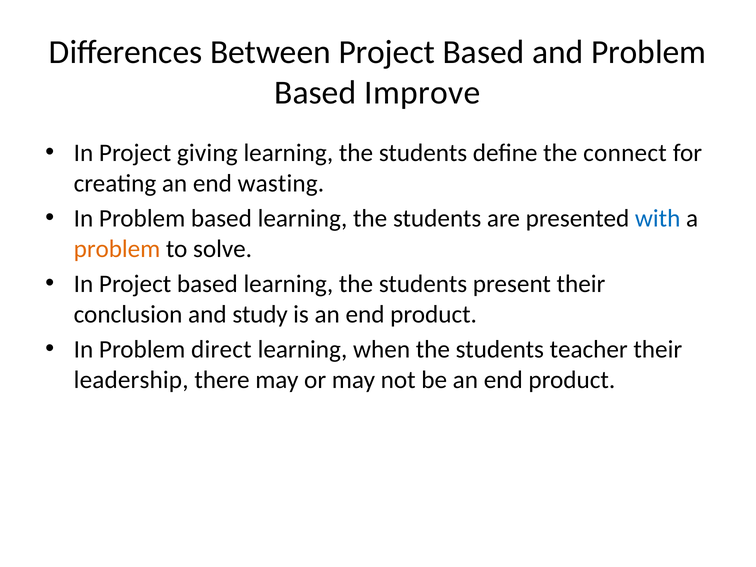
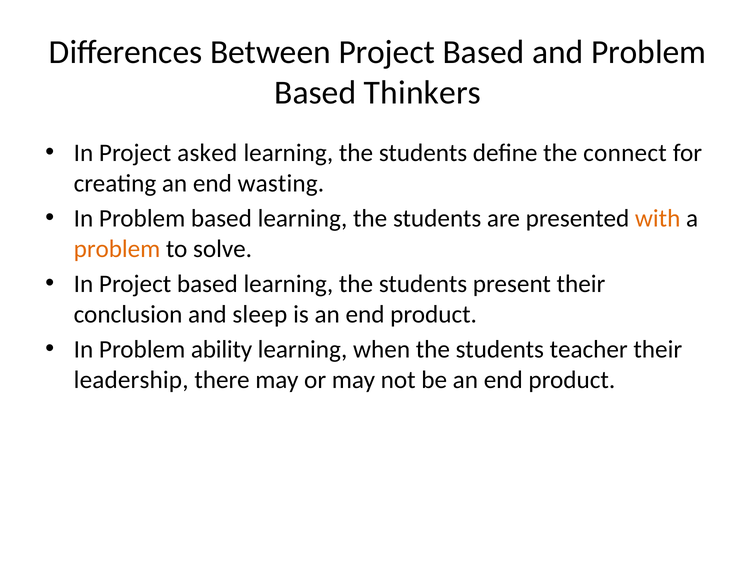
Improve: Improve -> Thinkers (423, 92)
giving: giving -> asked (207, 153)
with colour: blue -> orange (658, 218)
study: study -> sleep (260, 314)
direct: direct -> ability (222, 350)
